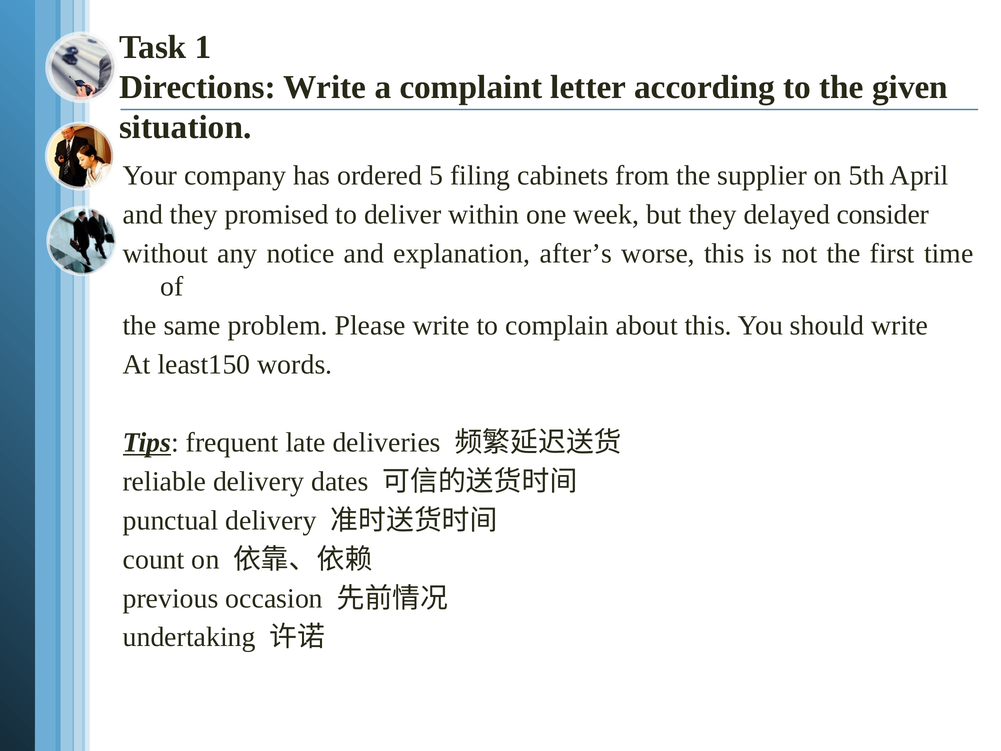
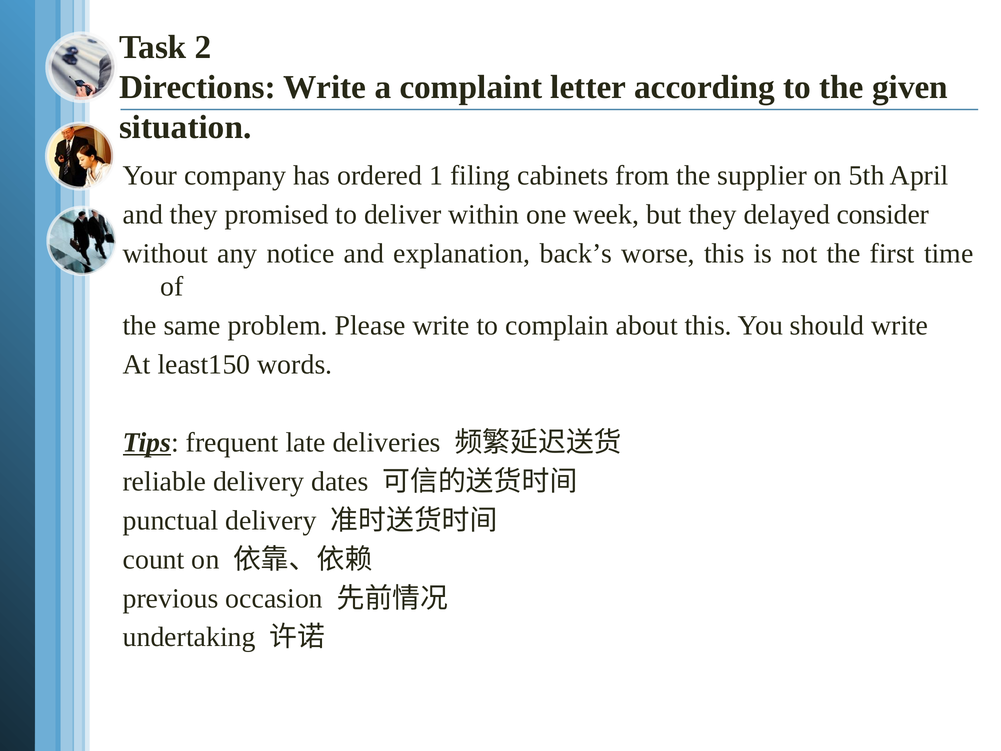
1: 1 -> 2 (203, 47)
5: 5 -> 1 (436, 175)
after’s: after’s -> back’s (576, 253)
